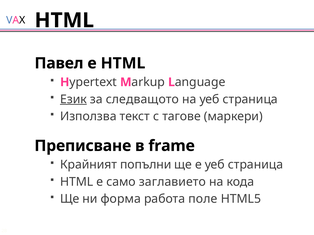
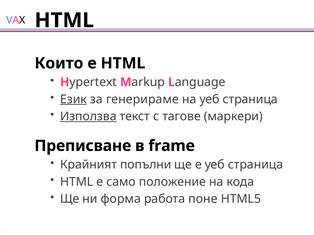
Павел: Павел -> Които (59, 63)
следващото: следващото -> генерираме (142, 99)
Използва underline: none -> present (88, 117)
заглавието: заглавието -> положение (172, 182)
поле: поле -> поне (203, 199)
